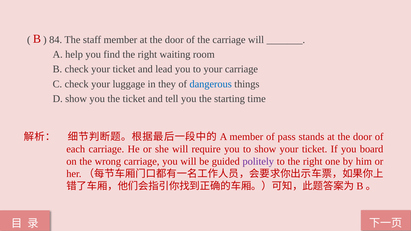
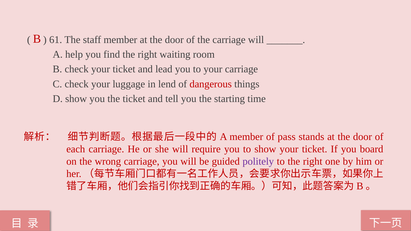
84: 84 -> 61 (56, 40)
they: they -> lend (167, 84)
dangerous colour: blue -> red (211, 84)
